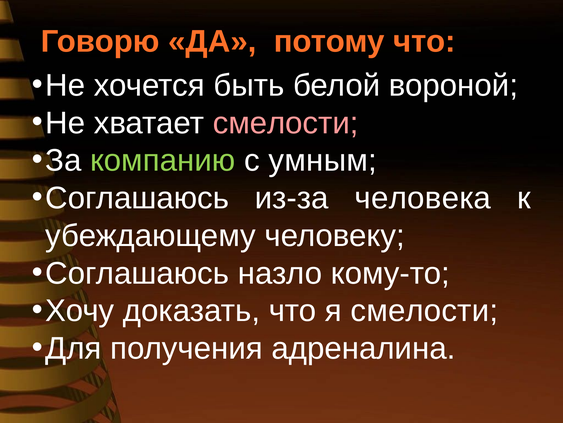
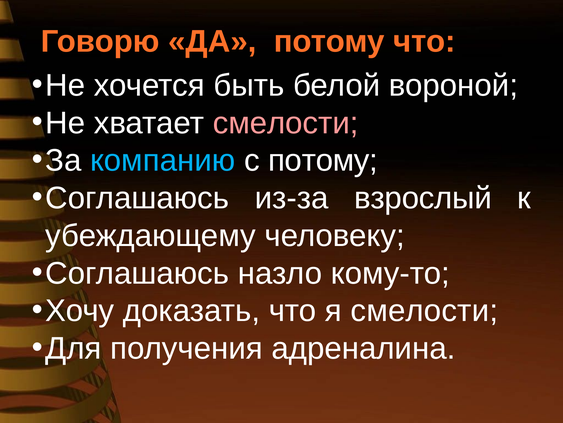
компанию colour: light green -> light blue (163, 160)
с умным: умным -> потому (323, 160)
человека: человека -> взрослый (423, 198)
